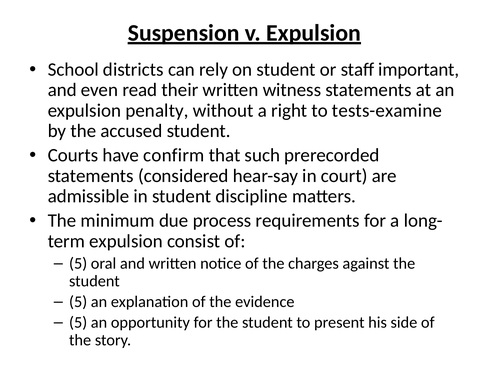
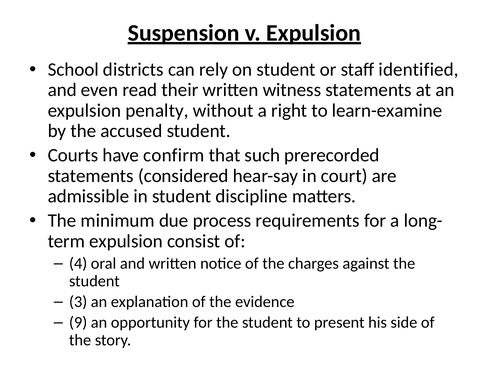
important: important -> identified (419, 70)
tests-examine: tests-examine -> learn-examine (387, 111)
5: 5 -> 4 (78, 264)
5: 5 -> 3 (78, 302)
5: 5 -> 9 (78, 323)
